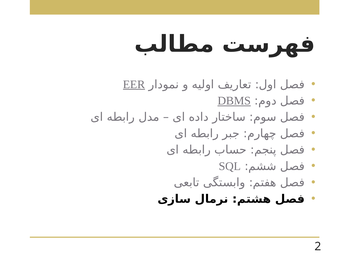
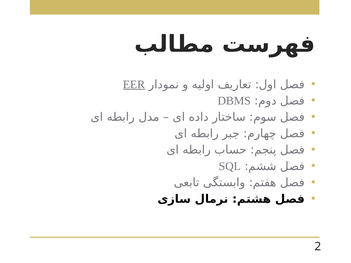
DBMS underline: present -> none (234, 101)
